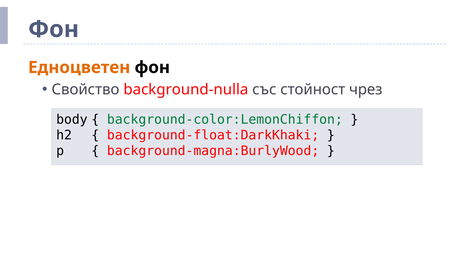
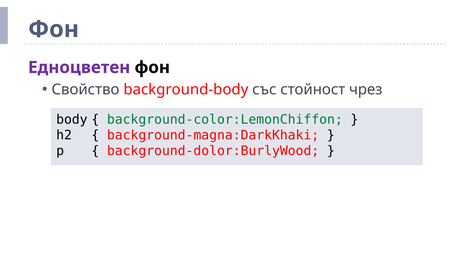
Едноцветен colour: orange -> purple (79, 67)
background-nulla: background-nulla -> background-body (186, 90)
background-float:DarkKhaki: background-float:DarkKhaki -> background-magna:DarkKhaki (213, 135)
background-magna:BurlyWood: background-magna:BurlyWood -> background-dolor:BurlyWood (213, 151)
